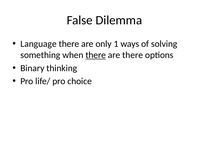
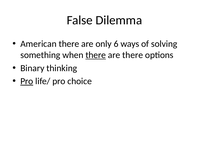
Language: Language -> American (39, 44)
1: 1 -> 6 (116, 44)
Pro underline: none -> present (27, 81)
